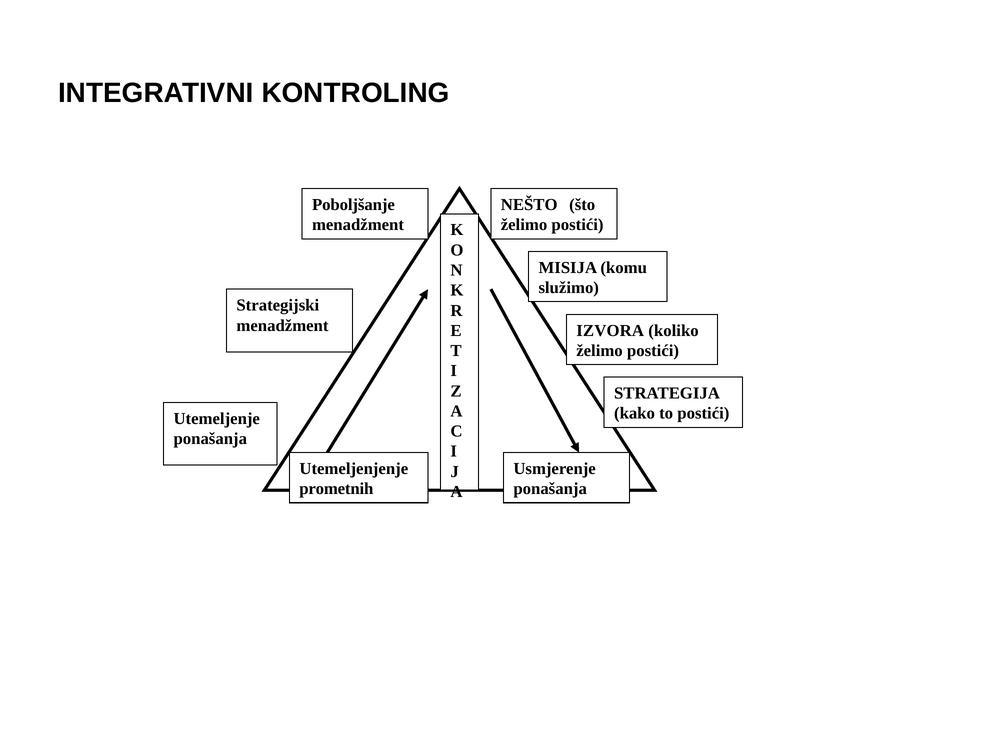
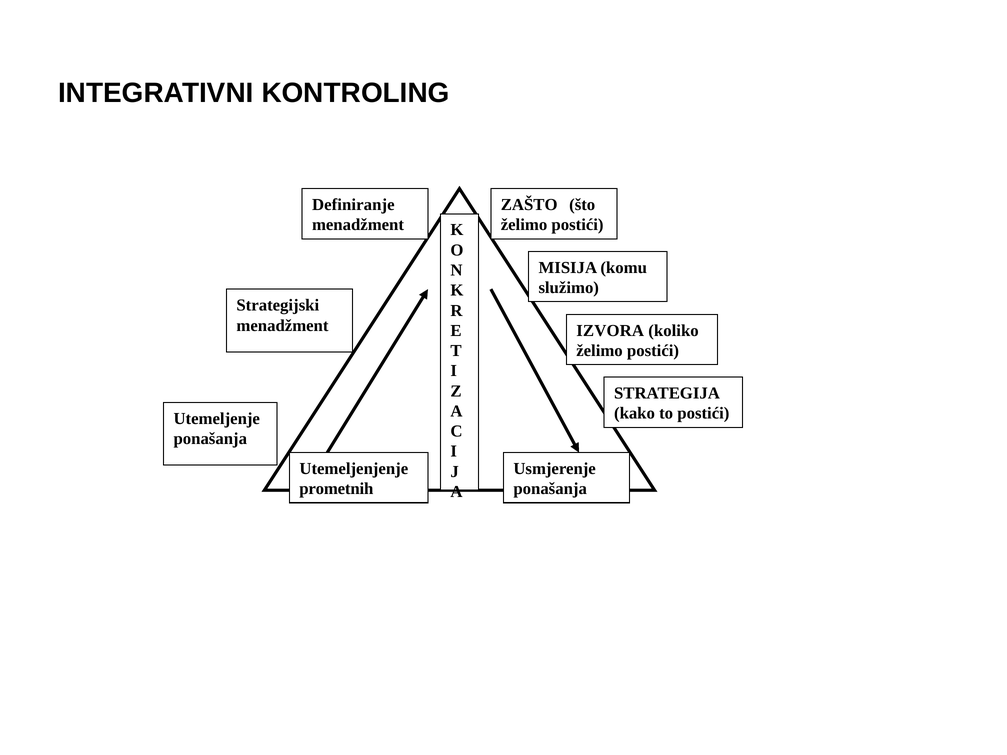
Poboljšanje: Poboljšanje -> Definiranje (353, 205)
NEŠTO: NEŠTO -> ZAŠTO (529, 205)
